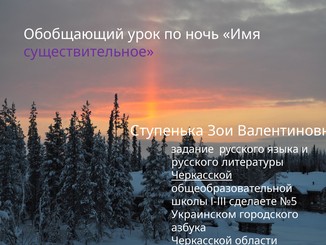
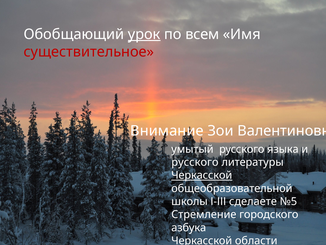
урок underline: none -> present (144, 34)
ночь: ночь -> всем (202, 34)
существительное colour: purple -> red (89, 52)
Ступенька: Ступенька -> Внимание (167, 131)
задание: задание -> умытый (192, 149)
Украинском: Украинском -> Стремление (204, 214)
